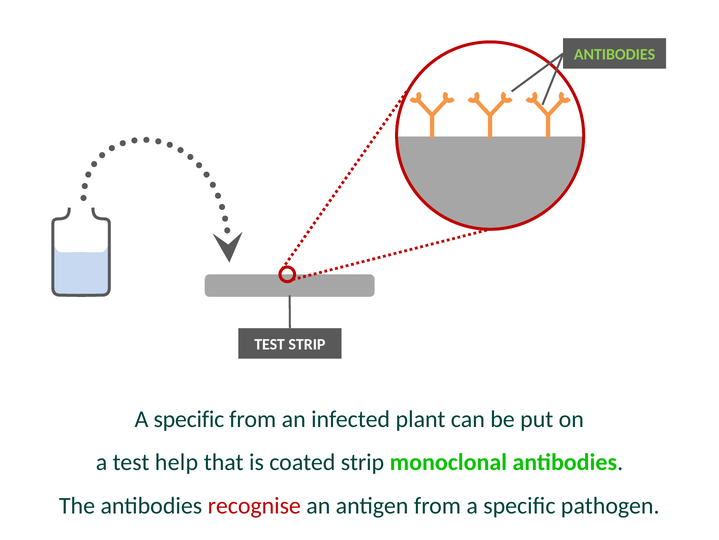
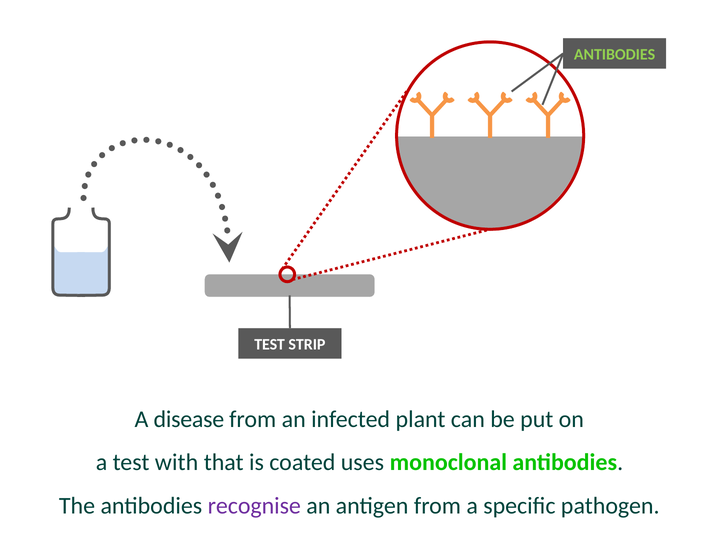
specific: specific -> disease (189, 419)
help: help -> with (177, 462)
coated strip: strip -> uses (362, 462)
recognise colour: red -> purple (254, 505)
